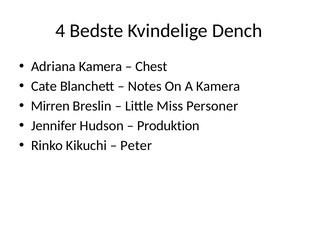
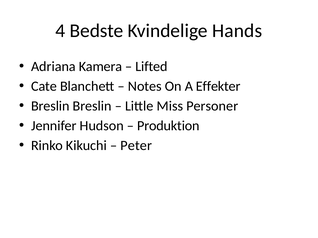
Dench: Dench -> Hands (237, 31)
Chest: Chest -> Lifted (151, 67)
A Kamera: Kamera -> Effekter (218, 87)
Mirren: Mirren -> Breslin (50, 106)
